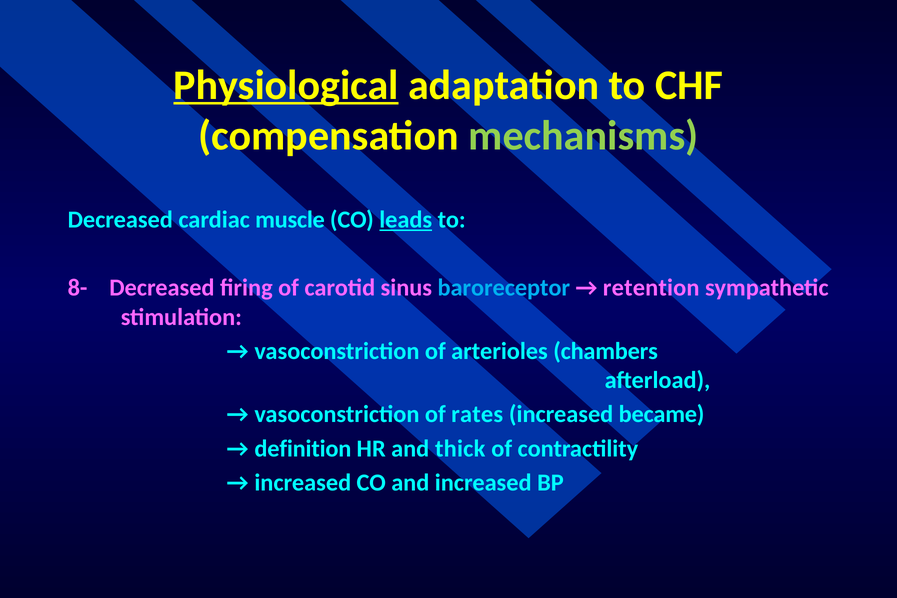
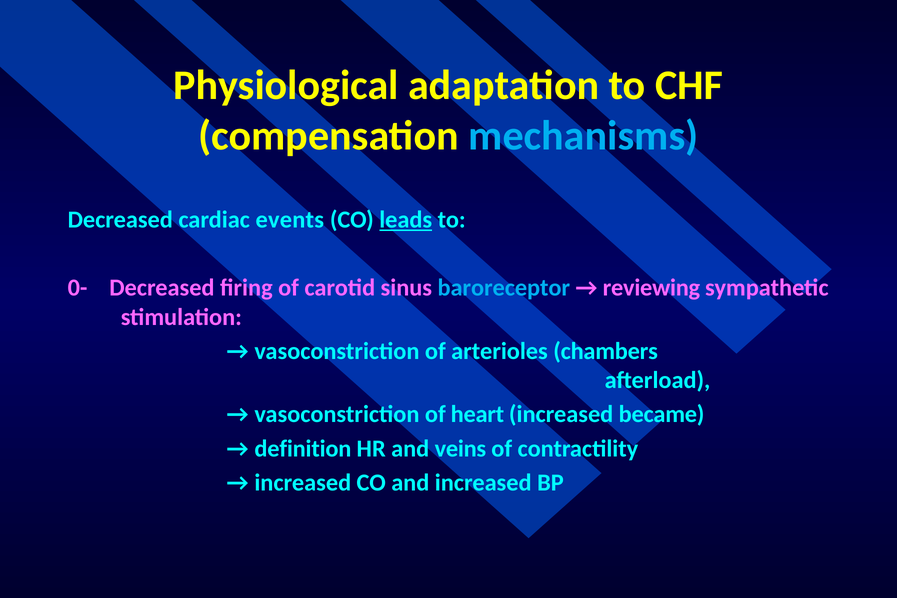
Physiological underline: present -> none (286, 85)
mechanisms colour: light green -> light blue (583, 136)
muscle: muscle -> events (290, 220)
8-: 8- -> 0- (78, 288)
retention: retention -> reviewing (651, 288)
rates: rates -> heart (477, 414)
thick: thick -> veins (460, 448)
